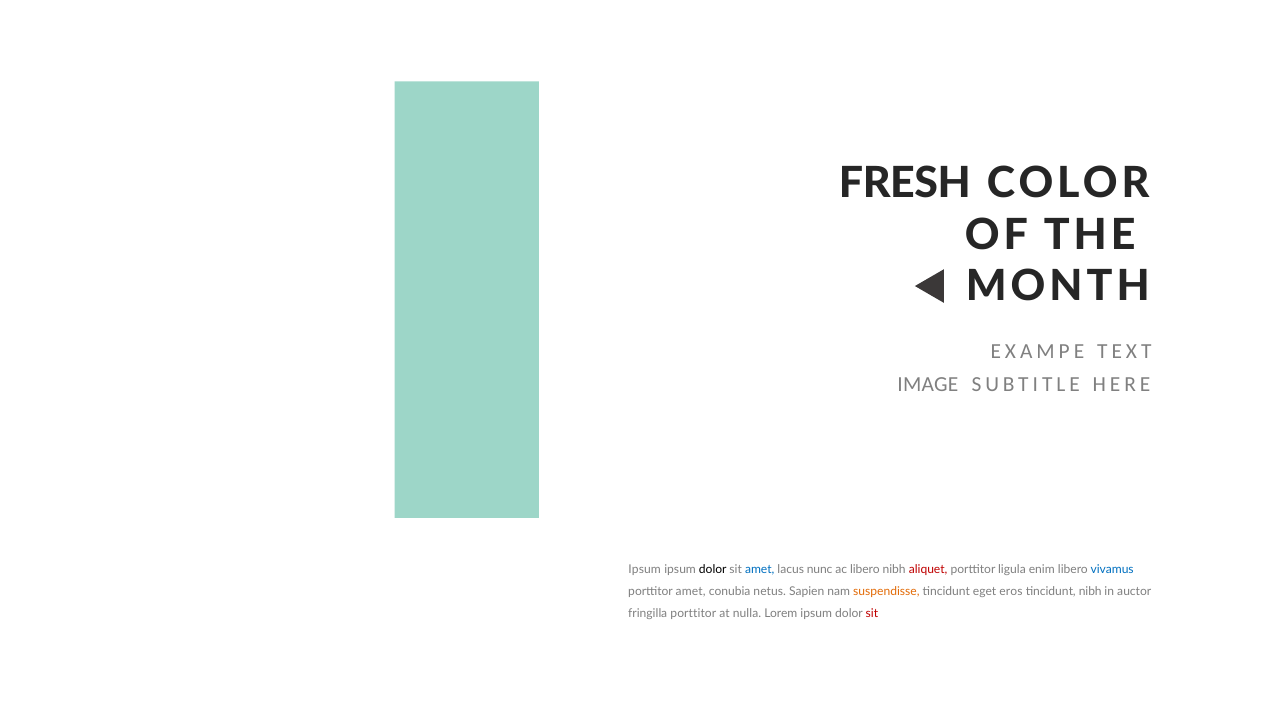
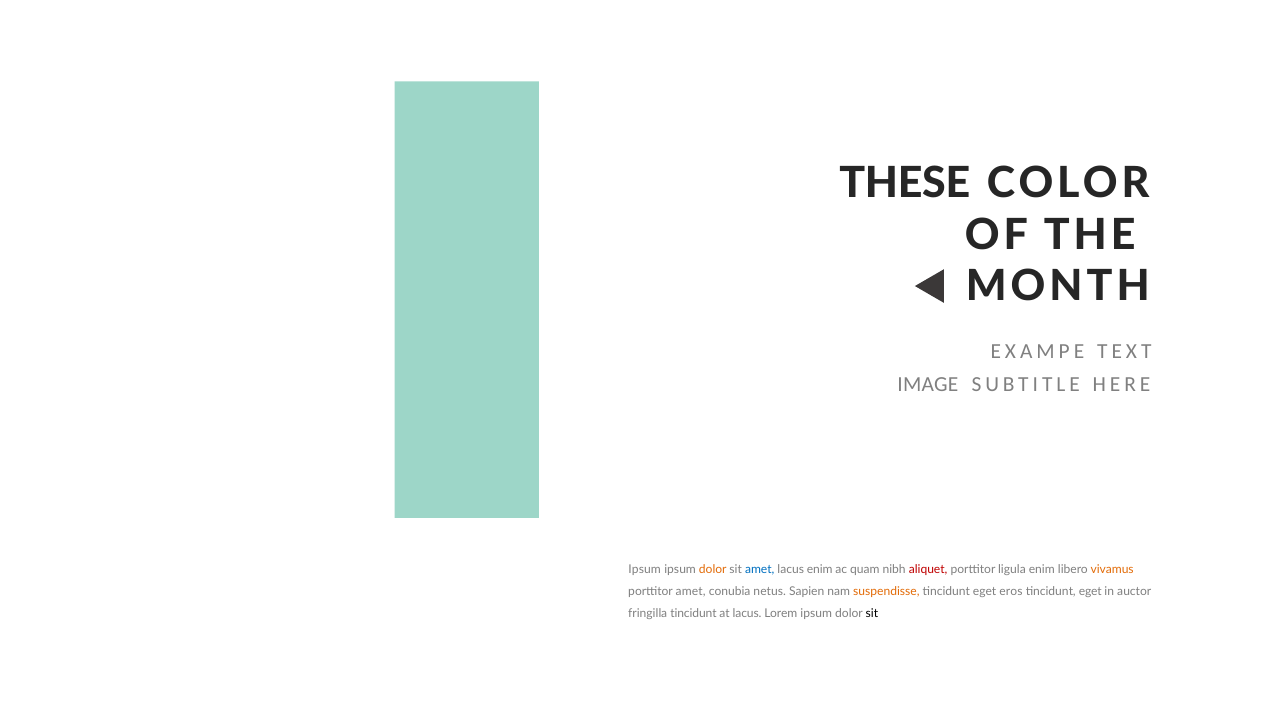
FRESH: FRESH -> THESE (905, 184)
dolor colour: black -> orange (713, 570)
lacus nunc: nunc -> enim (820, 570)
ac libero: libero -> quam (865, 570)
vivamus colour: blue -> orange (1112, 570)
nibh: nibh -> eget (1090, 591)
fringilla porttitor: porttitor -> tincidunt (693, 613)
at nulla: nulla -> lacus (747, 613)
sit colour: red -> black (872, 613)
